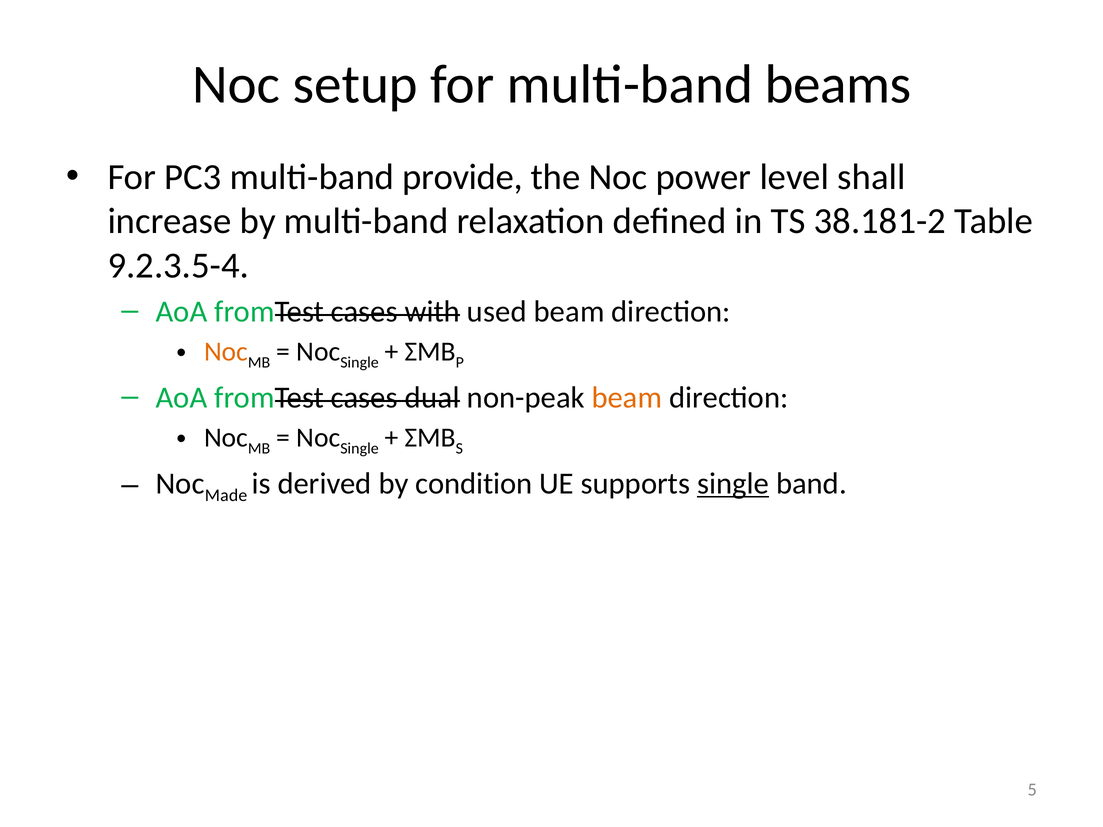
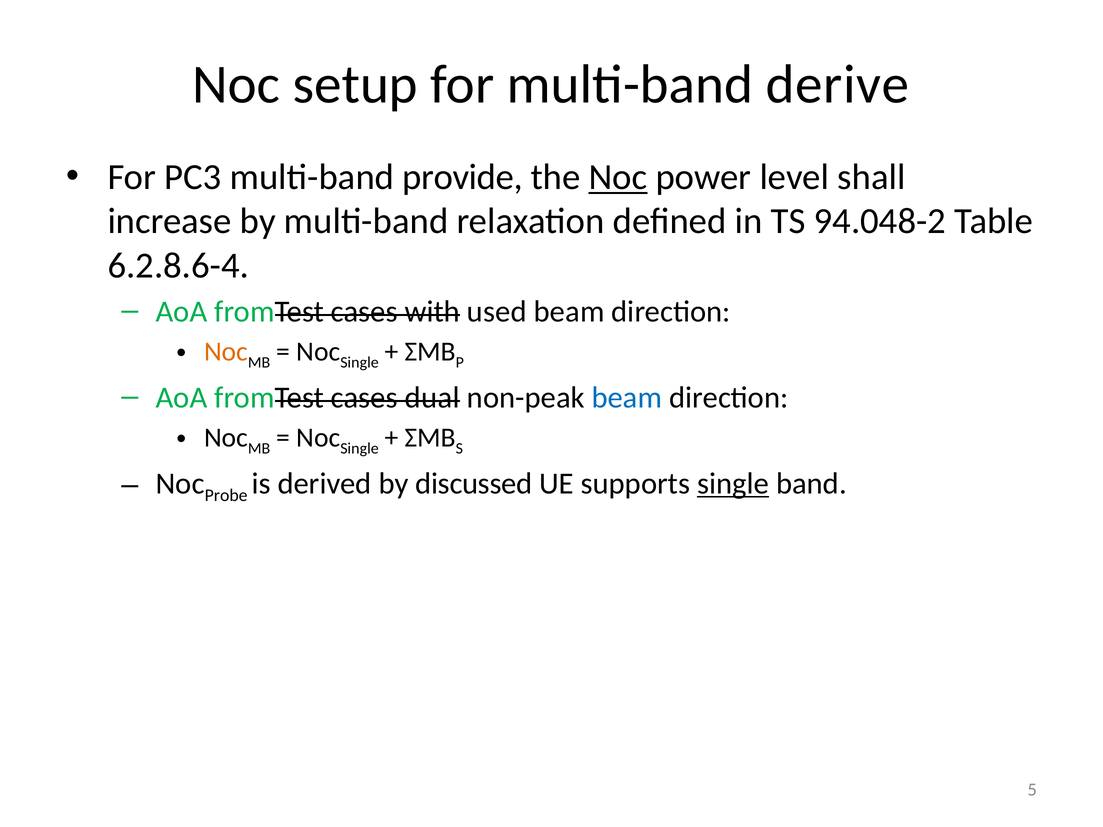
beams: beams -> derive (837, 85)
Noc underline: none -> present (618, 177)
38.181-2: 38.181-2 -> 94.048-2 (880, 221)
9.2.3.5-4: 9.2.3.5-4 -> 6.2.8.6-4 (178, 265)
beam colour: orange -> blue (627, 398)
Made: Made -> Probe (226, 496)
condition: condition -> discussed (474, 484)
